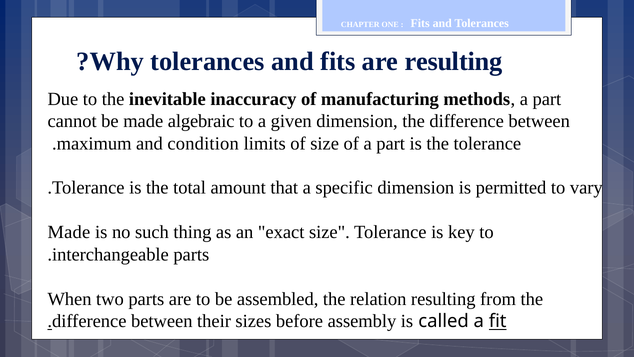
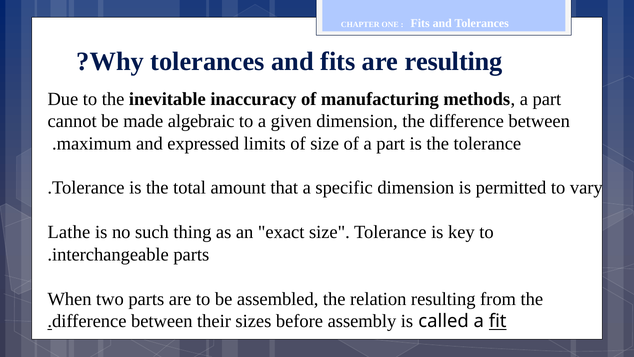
condition: condition -> expressed (203, 143)
Made: Made -> Lathe (69, 232)
